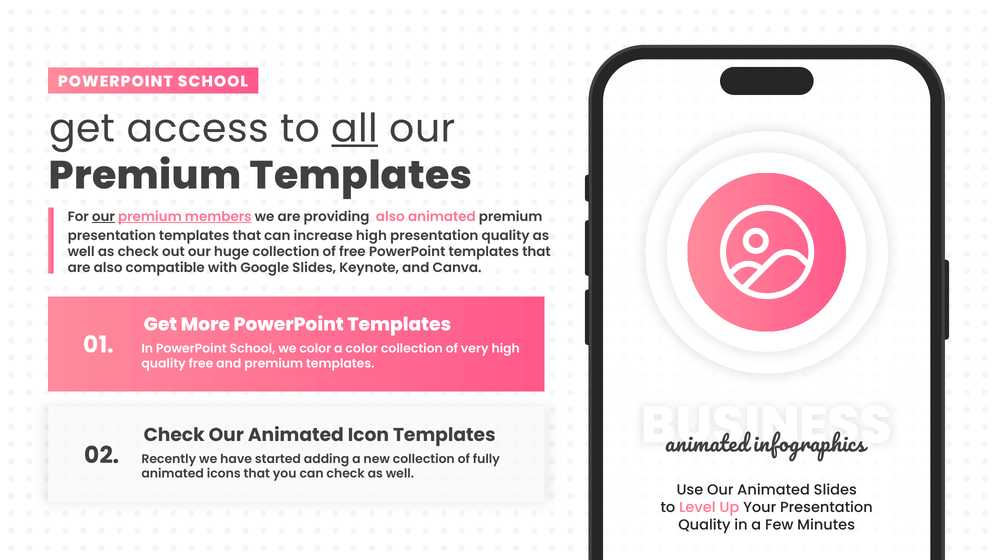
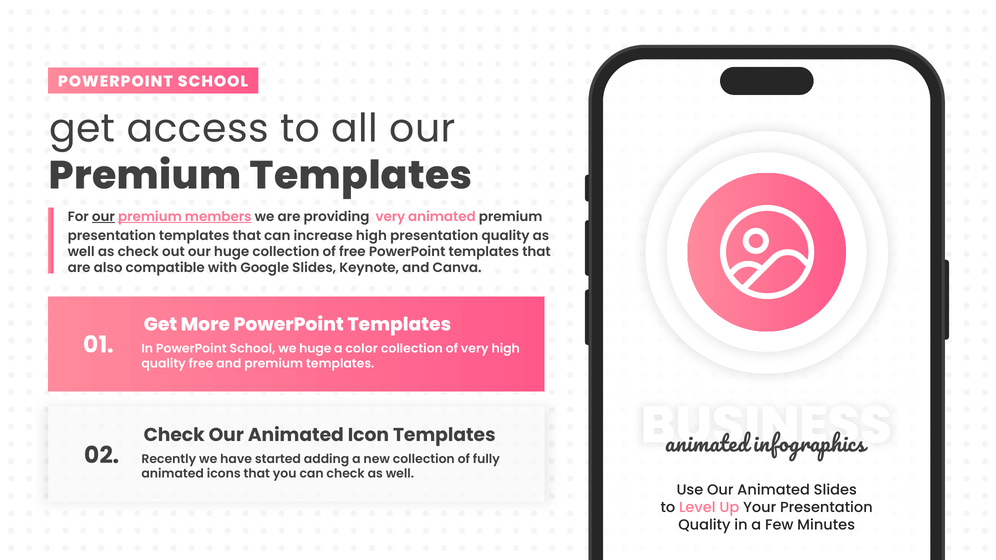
all underline: present -> none (355, 129)
providing also: also -> very (390, 217)
we color: color -> huge (315, 349)
